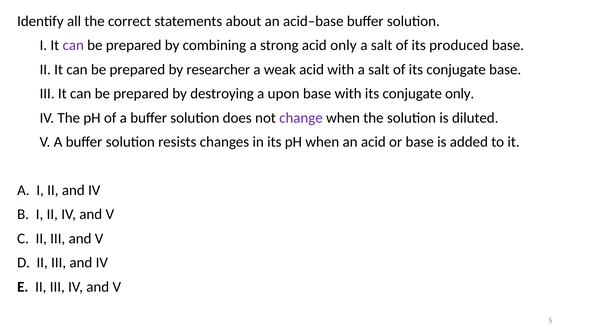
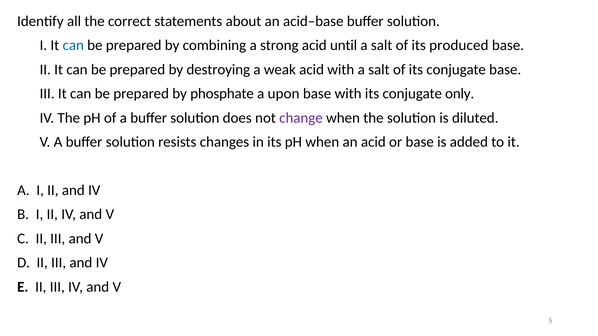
can colour: purple -> blue (73, 45)
acid only: only -> until (344, 45)
researcher: researcher -> destroying (218, 70)
destroying: destroying -> phosphate (222, 94)
